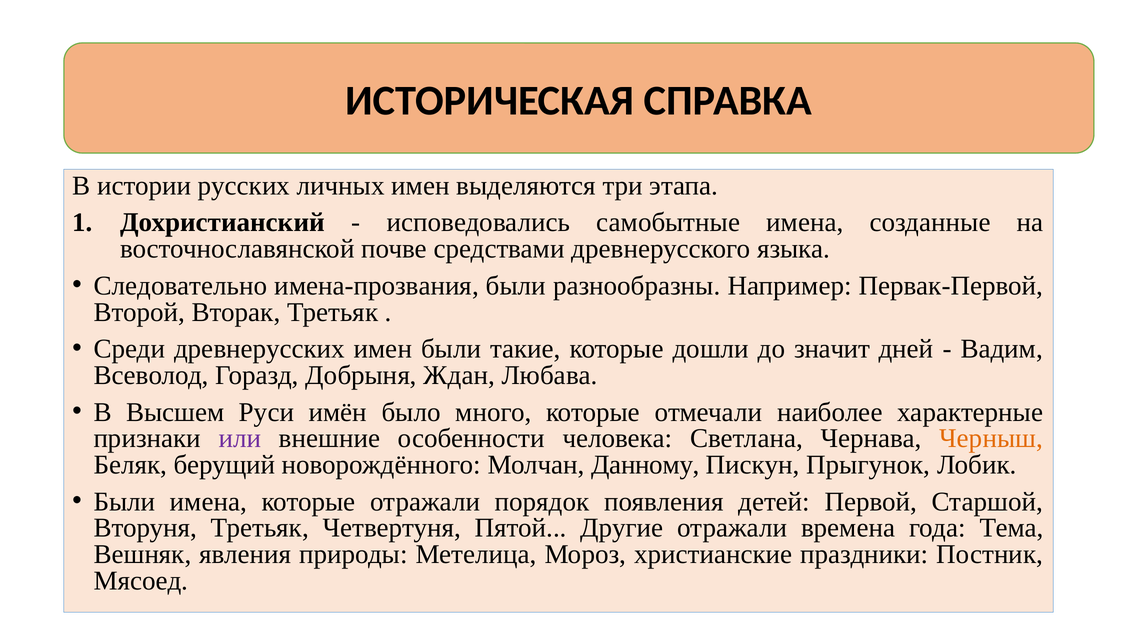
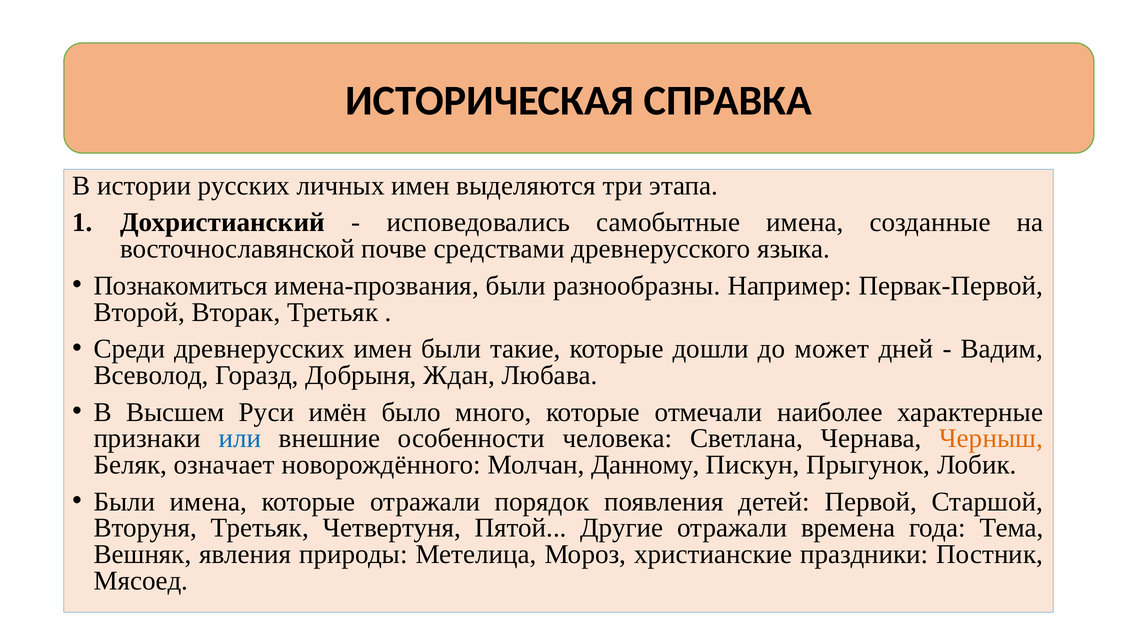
Следовательно: Следовательно -> Познакомиться (181, 286)
значит: значит -> может (832, 349)
или colour: purple -> blue (240, 439)
берущий: берущий -> означает (224, 465)
